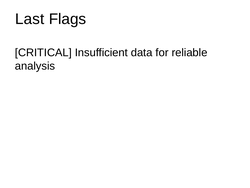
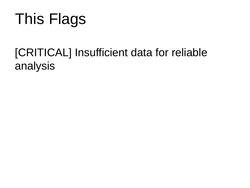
Last: Last -> This (30, 19)
